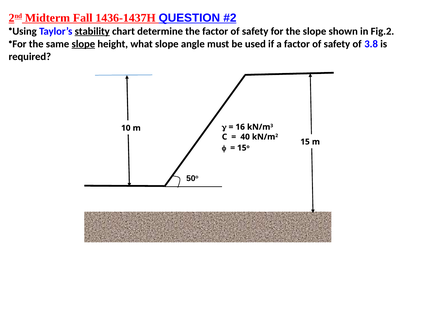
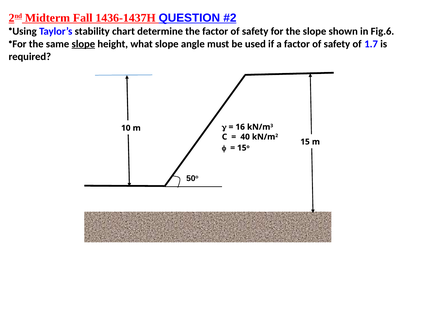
stability underline: present -> none (92, 31)
Fig.2: Fig.2 -> Fig.6 (382, 31)
3.8: 3.8 -> 1.7 (371, 44)
